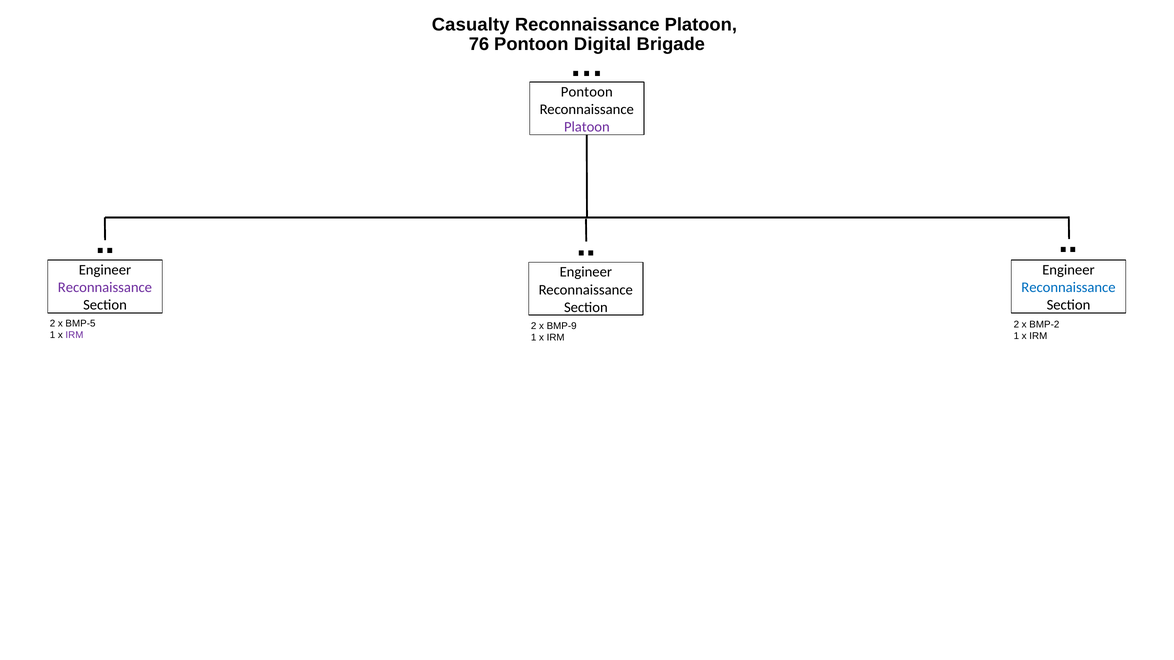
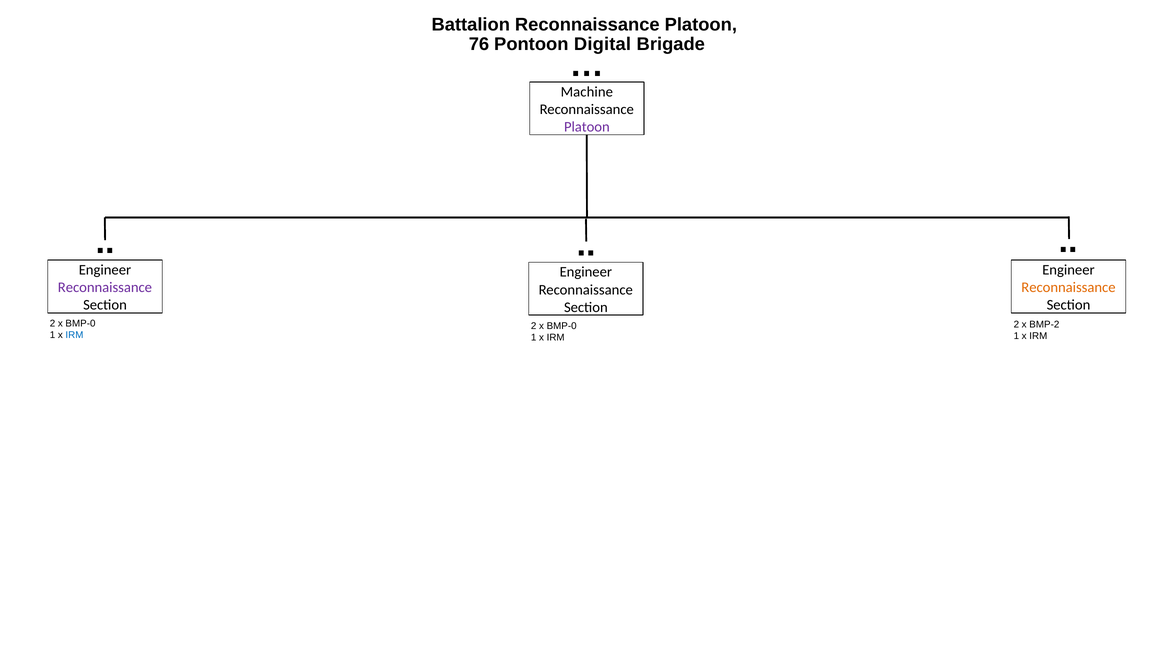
Casualty: Casualty -> Battalion (471, 25)
Pontoon: Pontoon -> Machine (587, 92)
Reconnaissance colour: blue -> orange (1068, 288)
BMP-5: BMP-5 -> BMP-0 (80, 324)
BMP-9: BMP-9 -> BMP-0 (562, 326)
IRM colour: purple -> blue (74, 335)
